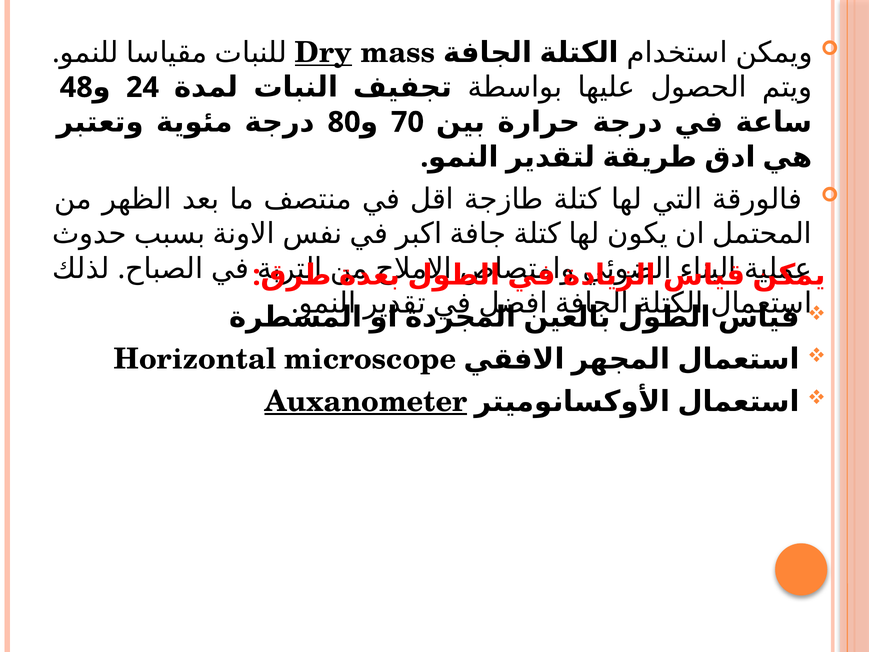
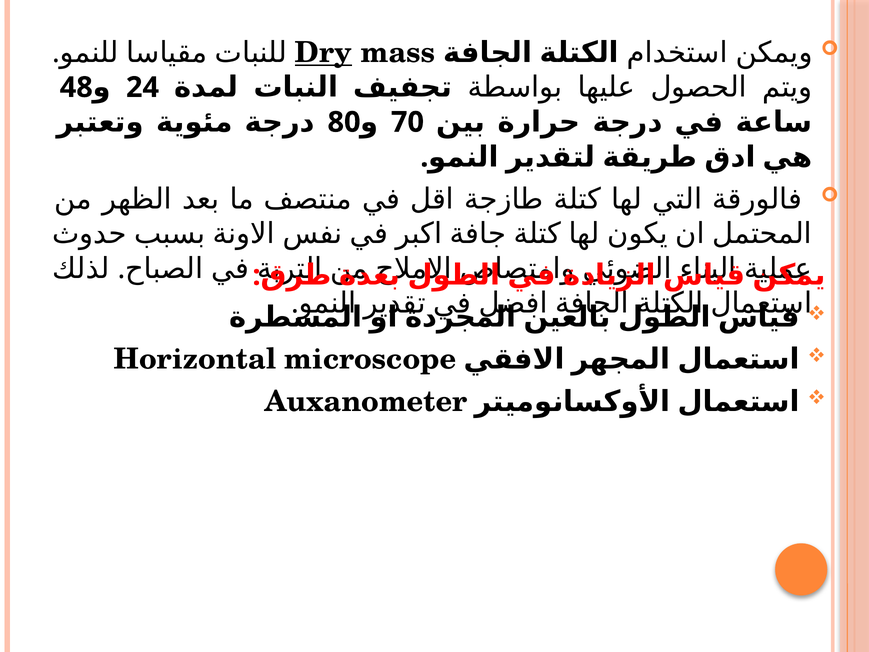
Auxanometer underline: present -> none (366, 401)
